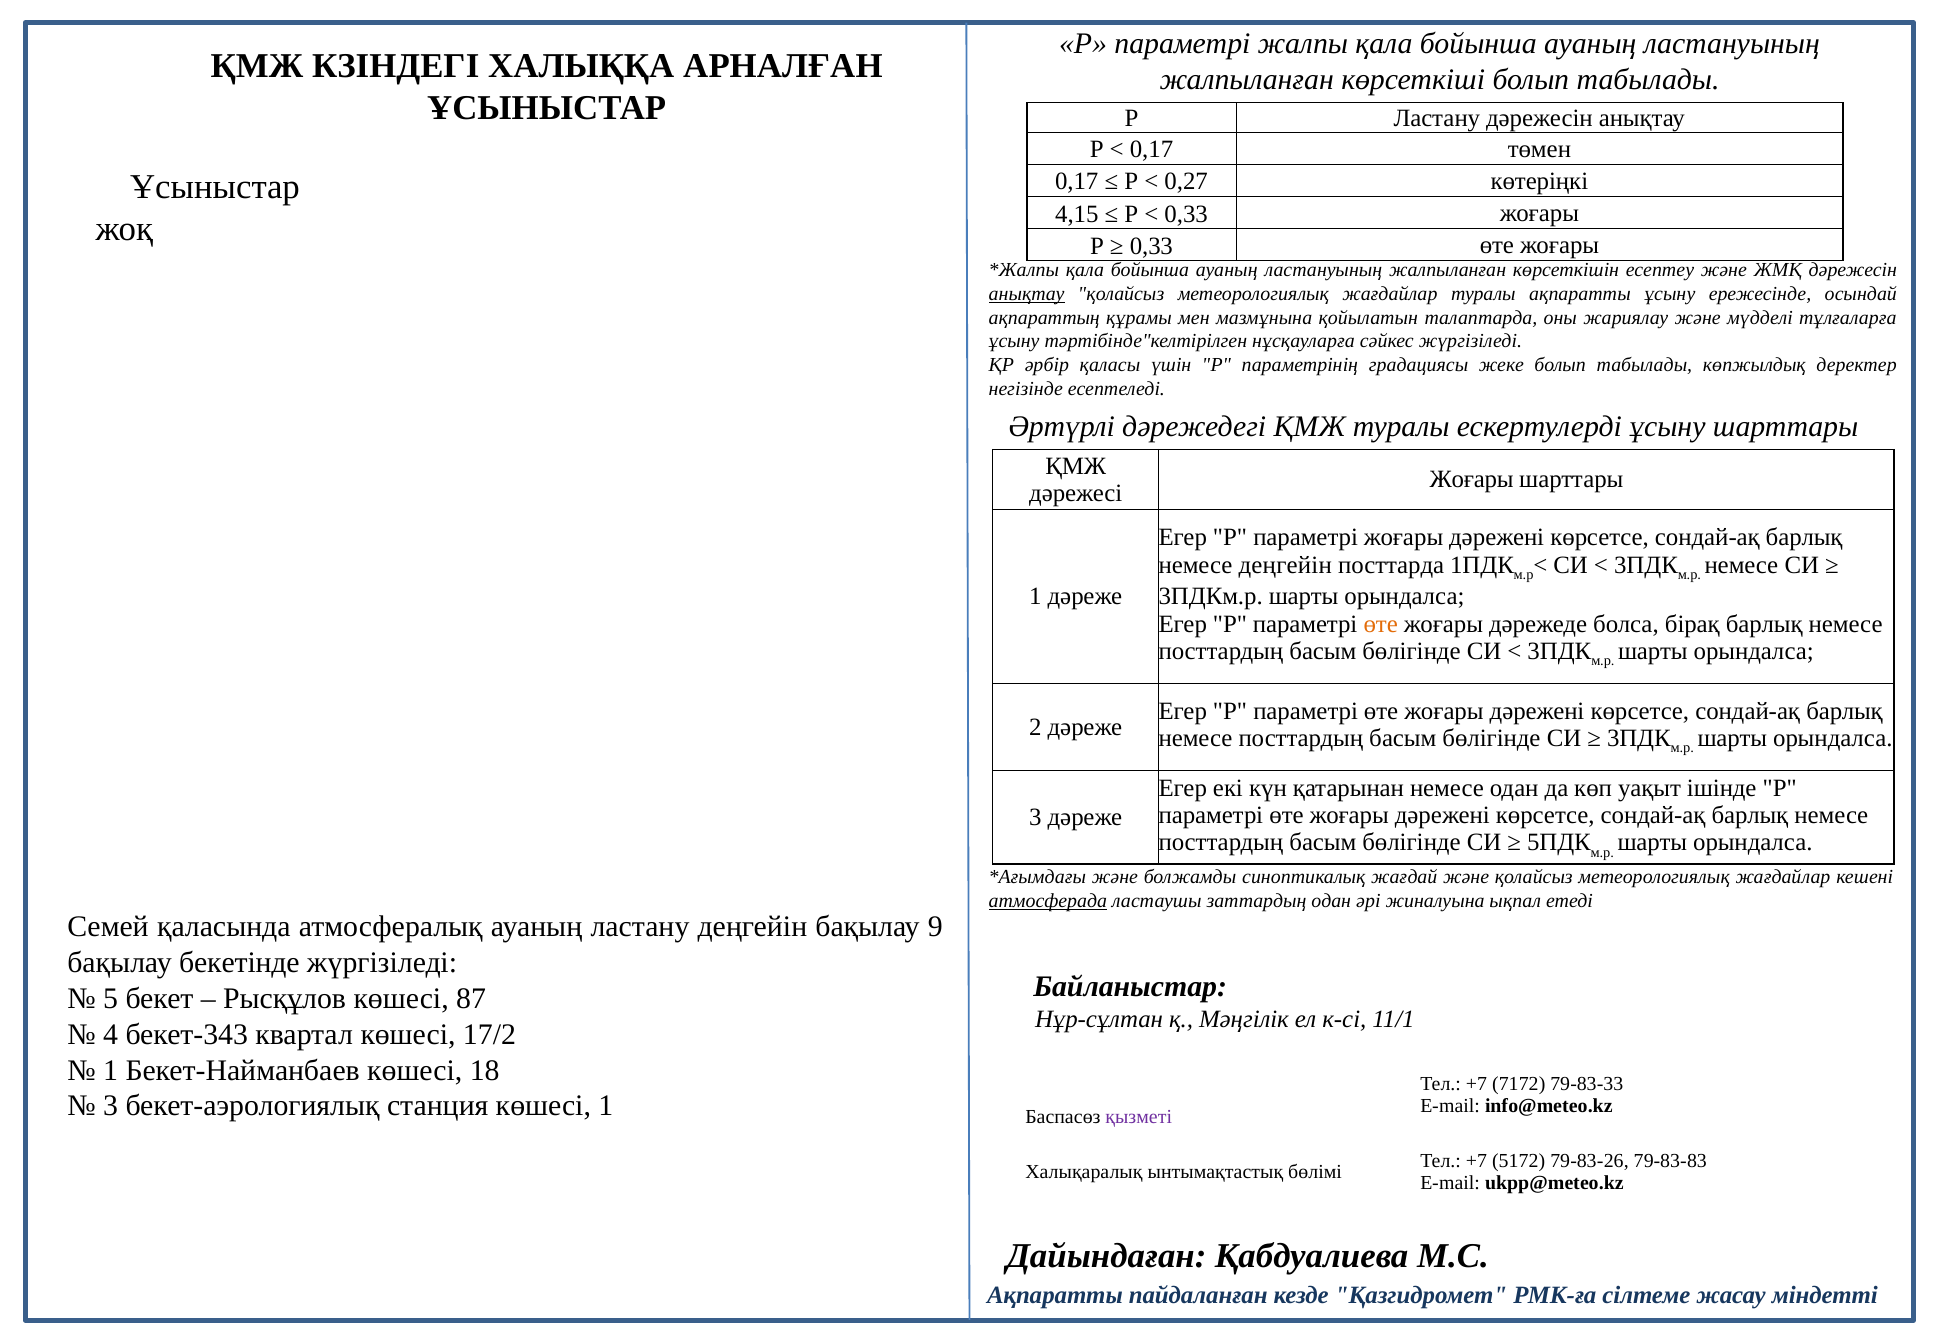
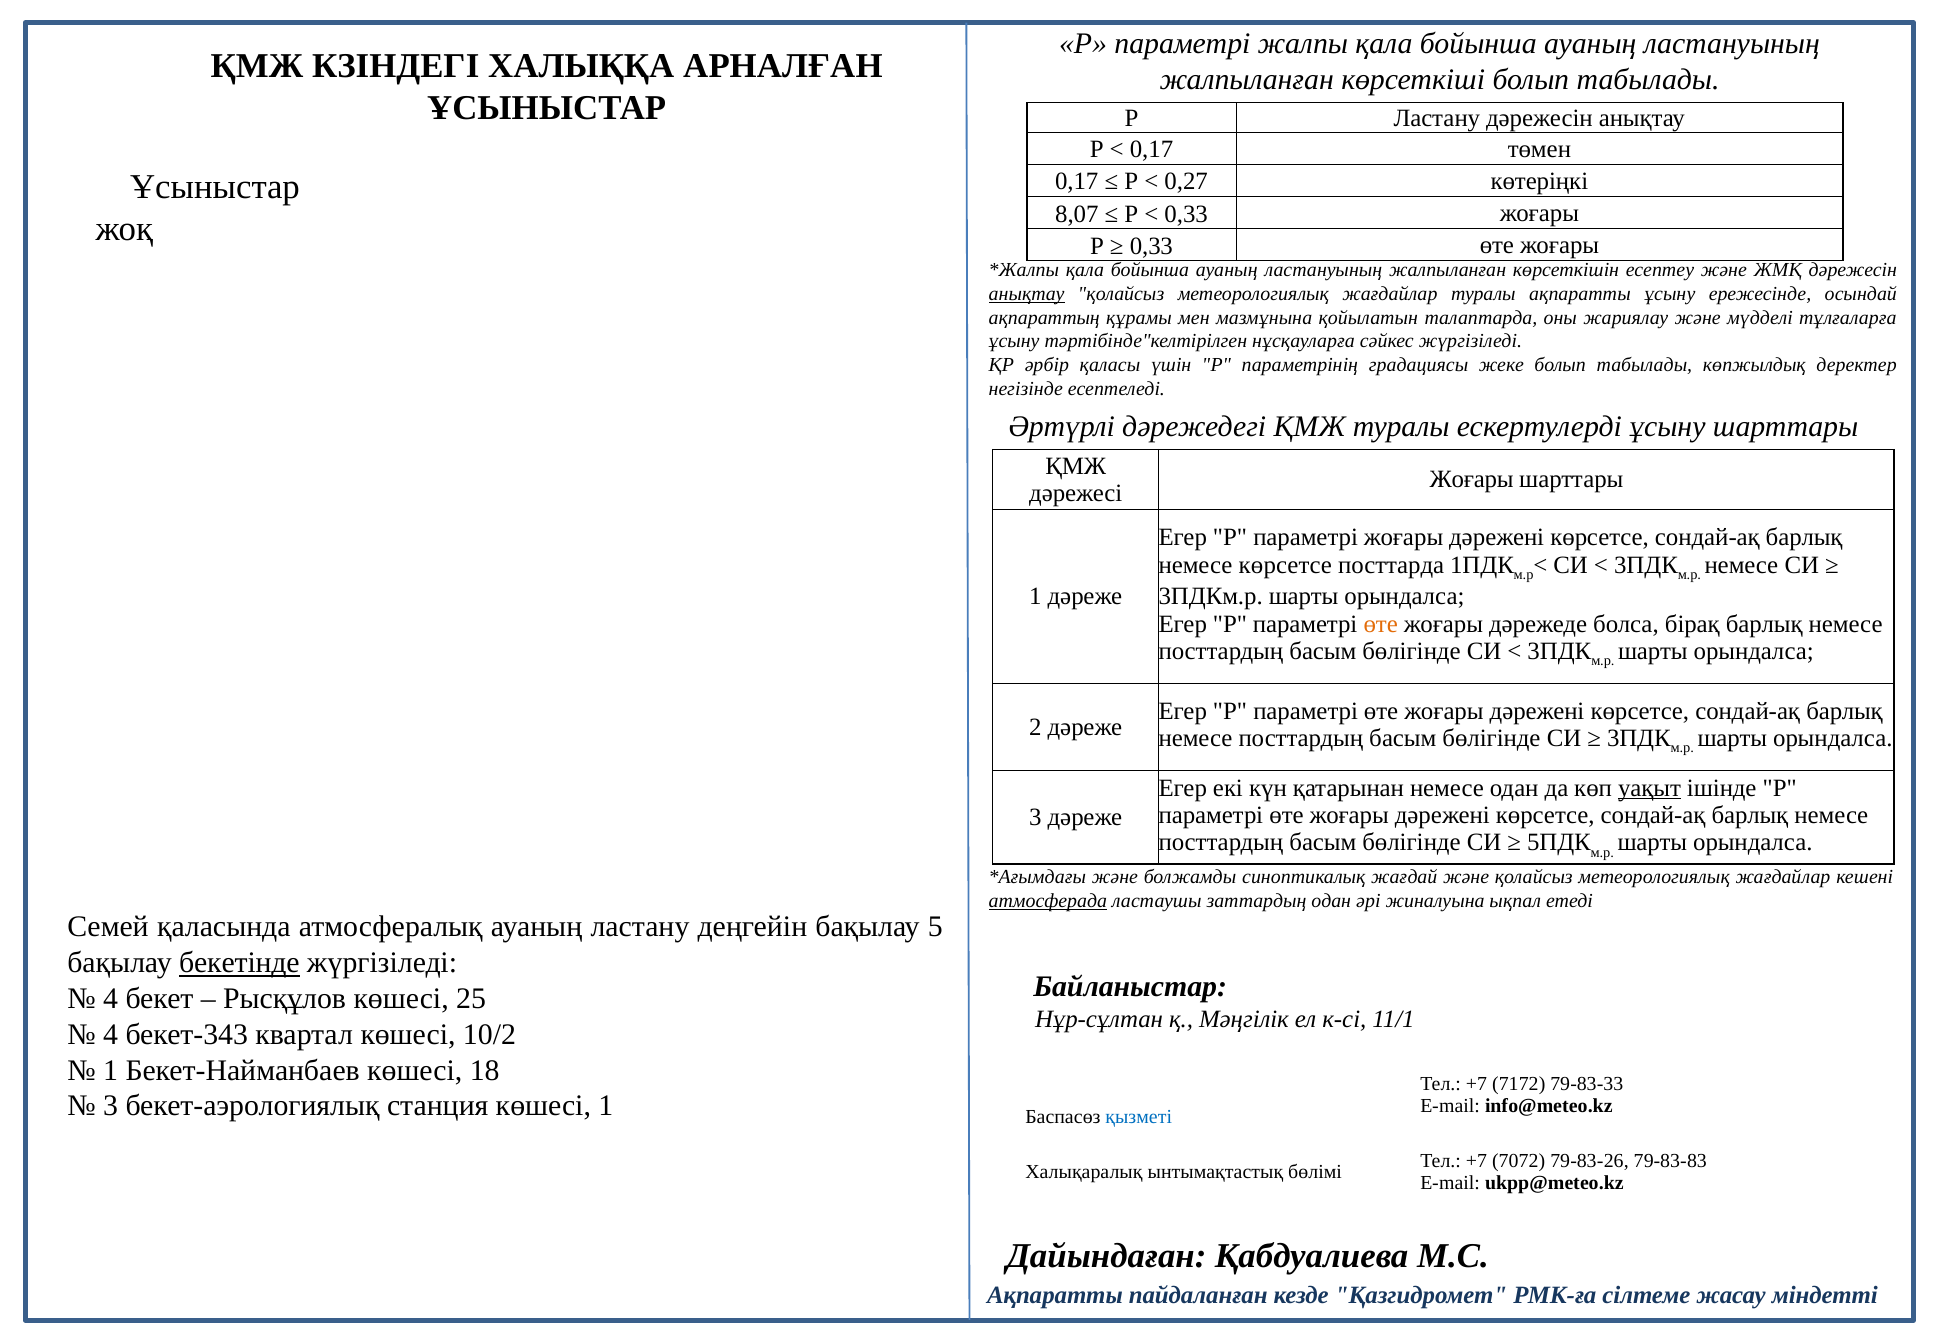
4,15: 4,15 -> 8,07 (1077, 214)
немесе деңгейін: деңгейін -> көрсетсе (1285, 565)
уақыт underline: none -> present (1649, 787)
9: 9 -> 5 (935, 927)
бекетінде underline: none -> present (239, 962)
5: 5 -> 4 (111, 998)
87: 87 -> 25 (471, 998)
17/2: 17/2 -> 10/2 (489, 1034)
қызметі colour: purple -> blue (1139, 1116)
5172: 5172 -> 7072 (1519, 1160)
